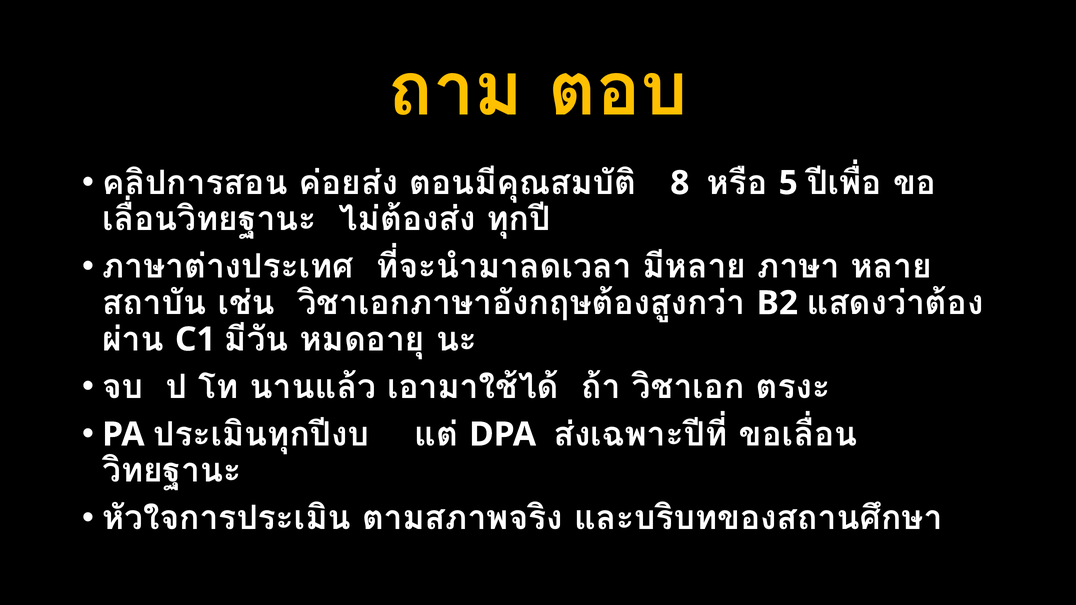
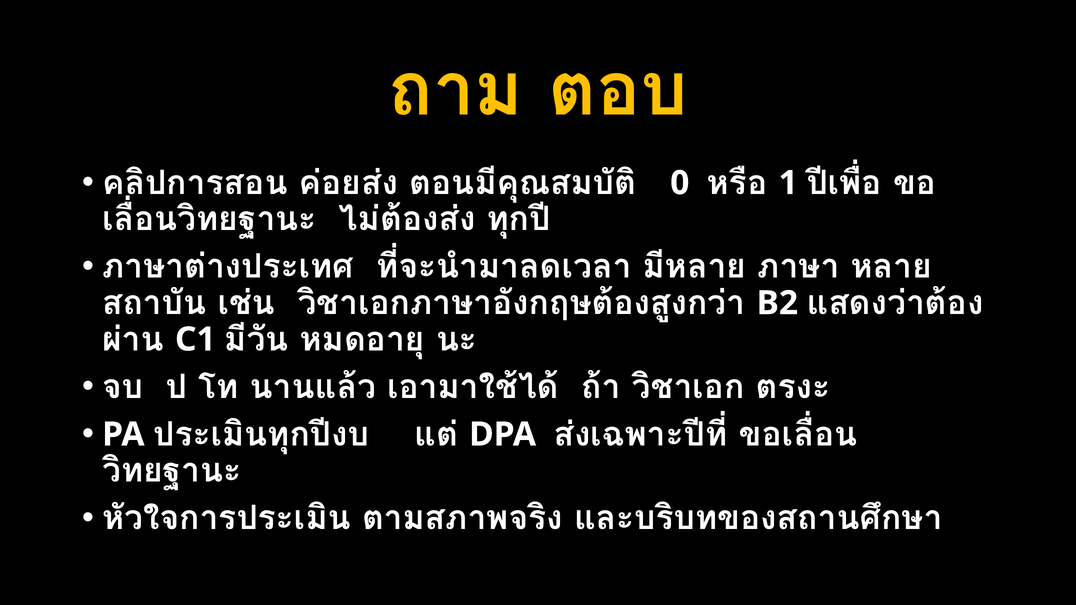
8: 8 -> 0 (680, 183)
5: 5 -> 1 (788, 183)
